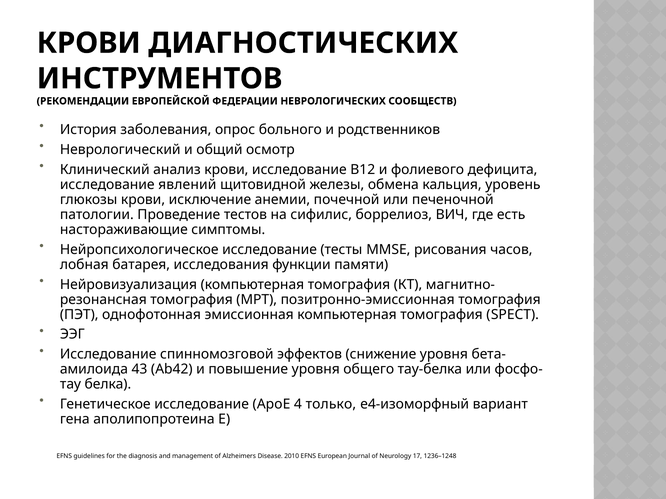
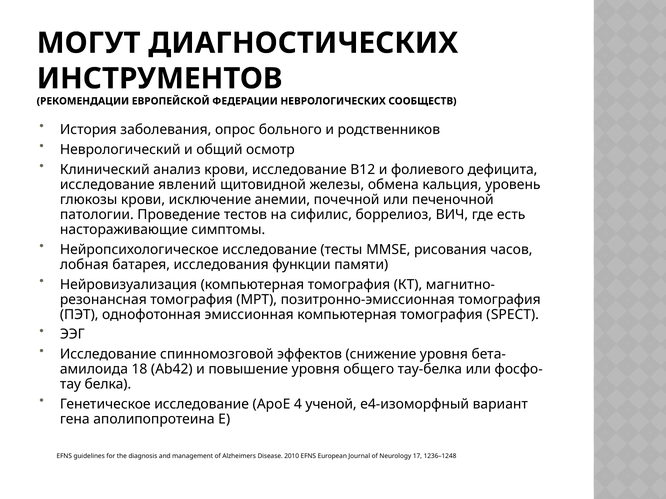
КРОВИ: КРОВИ -> МОГУТ (89, 43)
43: 43 -> 18 (139, 370)
только: только -> ученой (331, 405)
